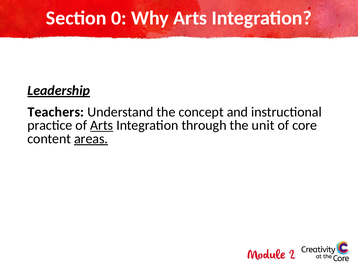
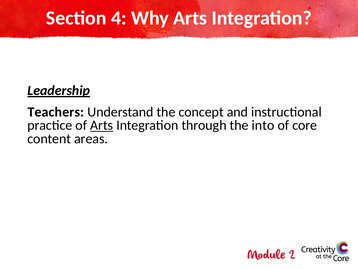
0: 0 -> 4 (119, 18)
unit: unit -> into (263, 125)
areas underline: present -> none (91, 139)
